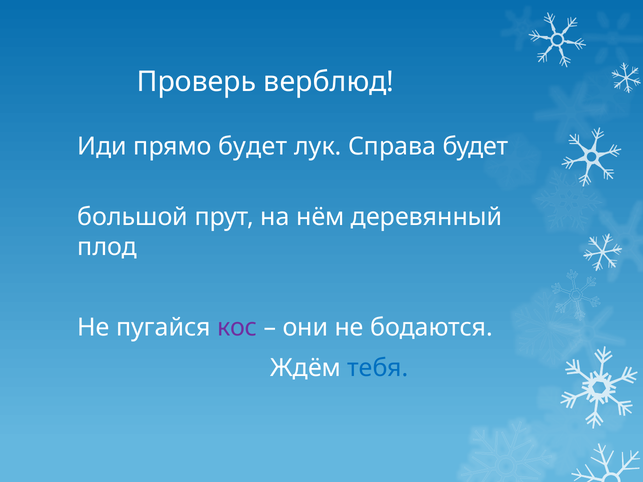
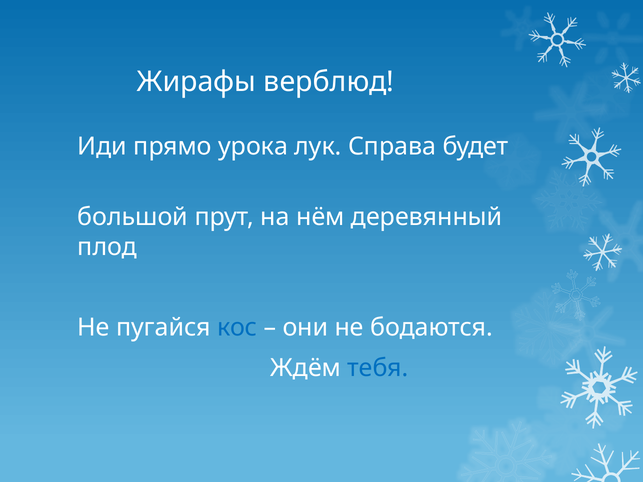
Проверь: Проверь -> Жирафы (197, 82)
прямо будет: будет -> урока (253, 146)
кос colour: purple -> blue (237, 328)
